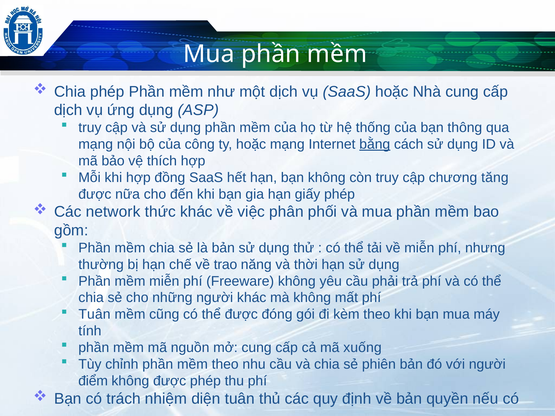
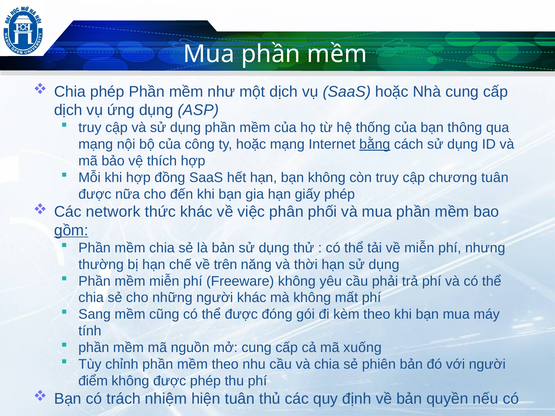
chương tăng: tăng -> tuân (495, 178)
gồm underline: none -> present (71, 230)
trao: trao -> trên (225, 265)
Tuân: Tuân -> Sang (95, 315)
diện: diện -> hiện (206, 399)
